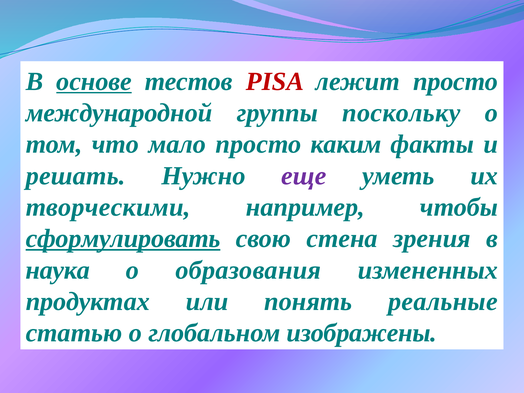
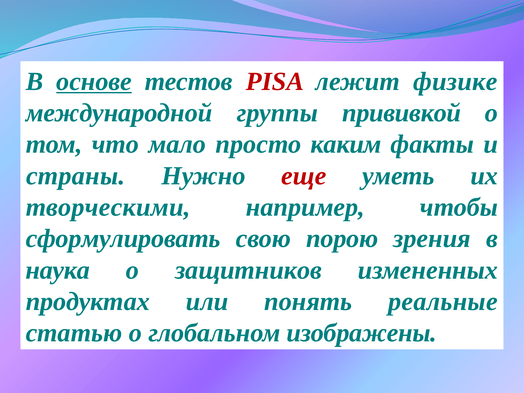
лежит просто: просто -> физике (455, 81)
поскольку: поскольку -> прививкой (402, 113)
решать: решать -> страны (76, 176)
еще colour: purple -> red (304, 176)
сформулировать underline: present -> none (123, 239)
стена: стена -> порою (342, 239)
образования: образования -> защитников (248, 270)
